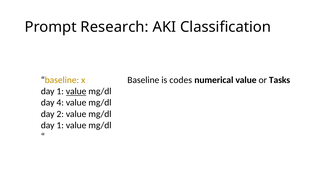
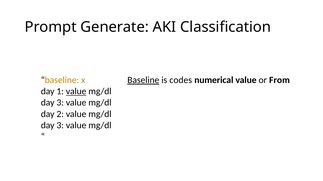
Research: Research -> Generate (115, 27)
Baseline underline: none -> present (143, 80)
Tasks: Tasks -> From (279, 80)
4: 4 -> 3 (60, 103)
1: 1 -> 3 (60, 126)
